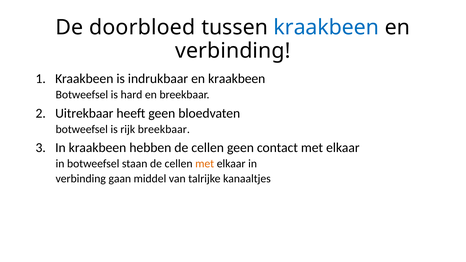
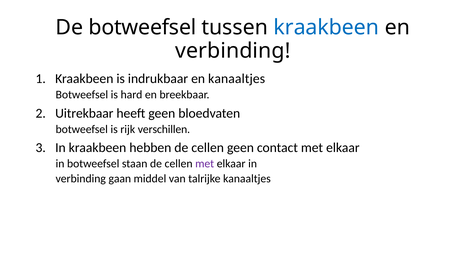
De doorbloed: doorbloed -> botweefsel (142, 28)
en kraakbeen: kraakbeen -> kanaaltjes (237, 79)
rijk breekbaar: breekbaar -> verschillen (164, 129)
met colour: orange -> purple (205, 164)
